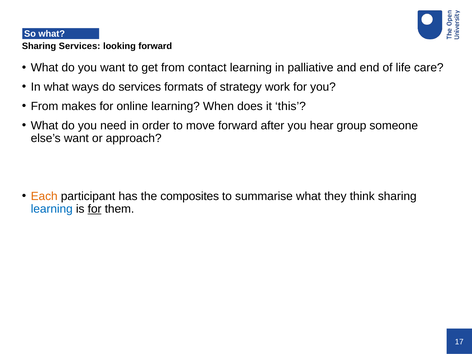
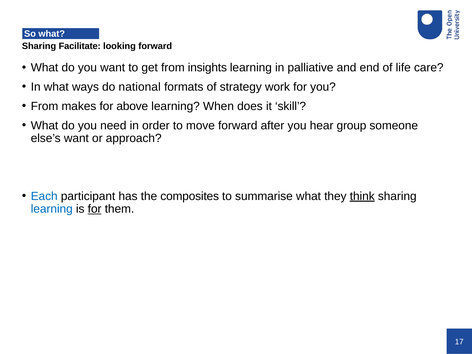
Sharing Services: Services -> Facilitate (80, 46)
contact: contact -> insights (207, 68)
do services: services -> national (140, 87)
online: online -> above (132, 106)
this: this -> skill (291, 106)
Each colour: orange -> blue (44, 196)
think underline: none -> present (362, 196)
